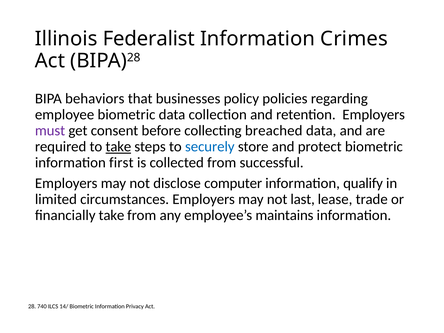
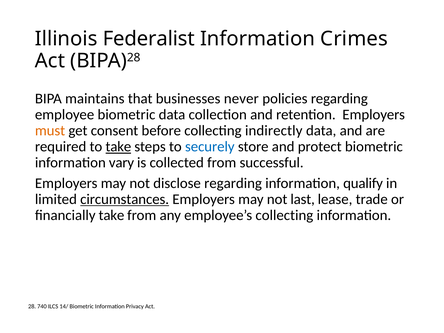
behaviors: behaviors -> maintains (95, 99)
policy: policy -> never (241, 99)
must colour: purple -> orange (50, 131)
breached: breached -> indirectly (274, 131)
first: first -> vary (121, 163)
disclose computer: computer -> regarding (233, 183)
circumstances underline: none -> present (125, 199)
employee’s maintains: maintains -> collecting (284, 215)
